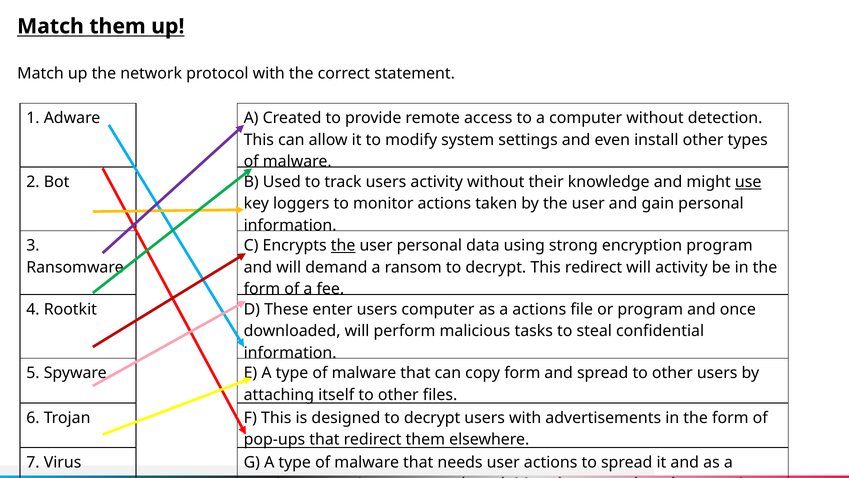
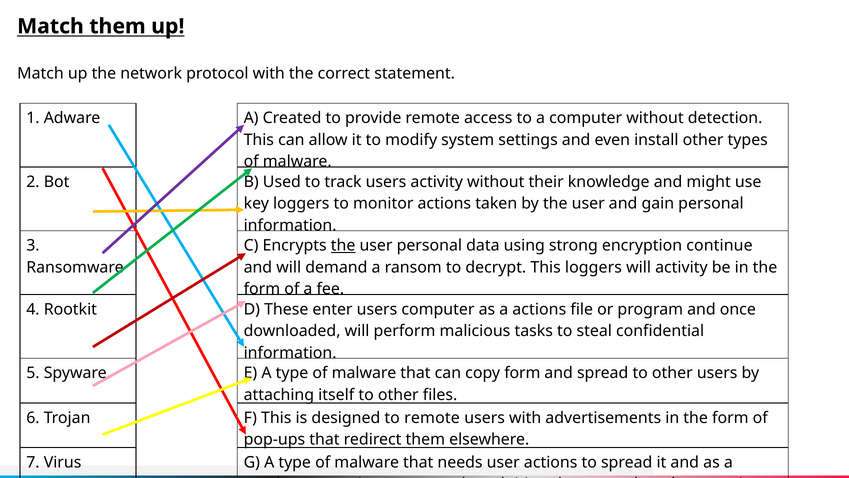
use underline: present -> none (748, 182)
encryption program: program -> continue (719, 245)
This redirect: redirect -> loggers (593, 267)
designed to decrypt: decrypt -> remote (432, 417)
